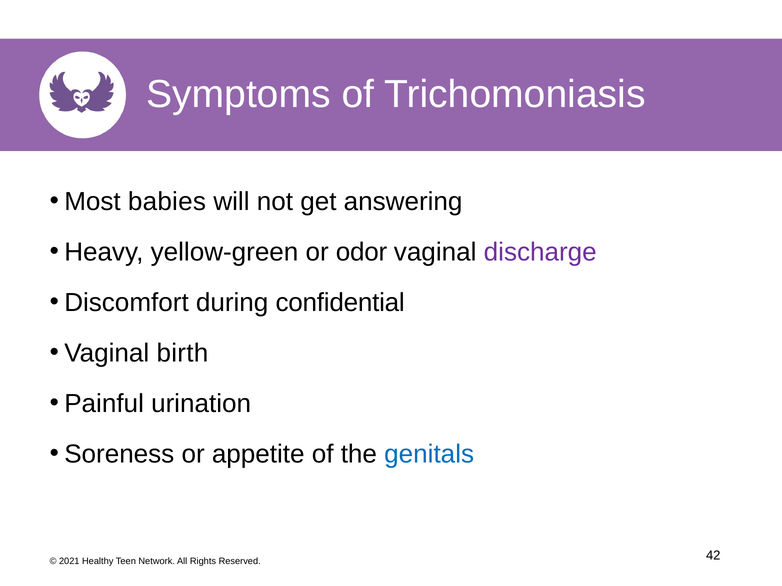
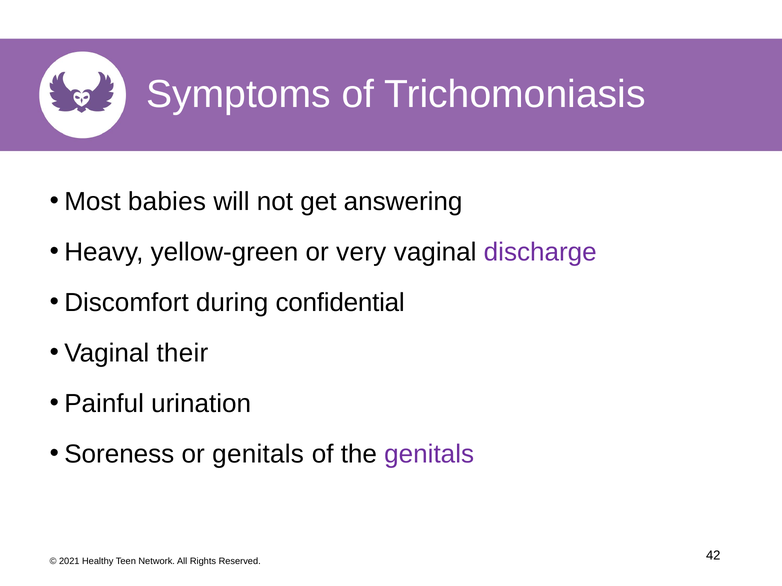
odor: odor -> very (361, 252)
birth: birth -> their (182, 353)
or appetite: appetite -> genitals (258, 454)
genitals colour: blue -> purple (429, 454)
